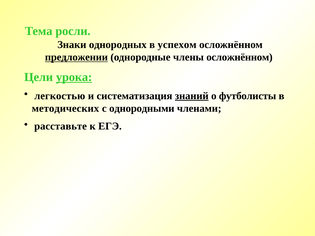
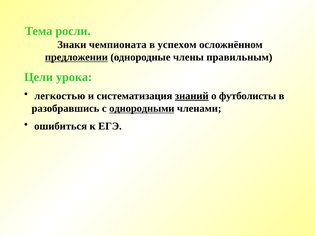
однородных: однородных -> чемпионата (118, 45)
члены осложнённом: осложнённом -> правильным (239, 57)
урока underline: present -> none (74, 77)
методических: методических -> разобравшись (65, 109)
однородными underline: none -> present (142, 109)
расставьте: расставьте -> ошибиться (61, 126)
